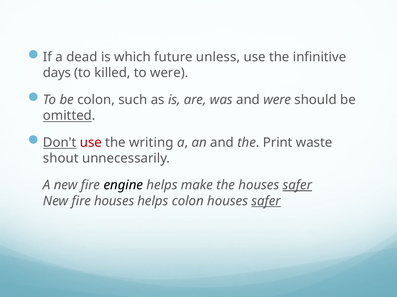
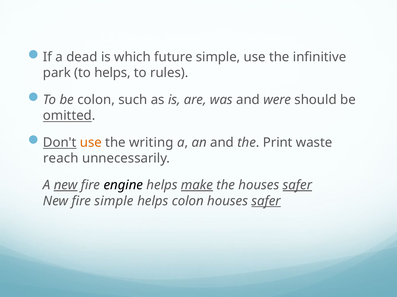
future unless: unless -> simple (218, 57)
days: days -> park (57, 73)
to killed: killed -> helps (112, 73)
to were: were -> rules (169, 73)
use colour: red -> orange (91, 143)
shout: shout -> reach (61, 159)
new underline: none -> present (66, 186)
make underline: none -> present (197, 186)
fire houses: houses -> simple (114, 201)
